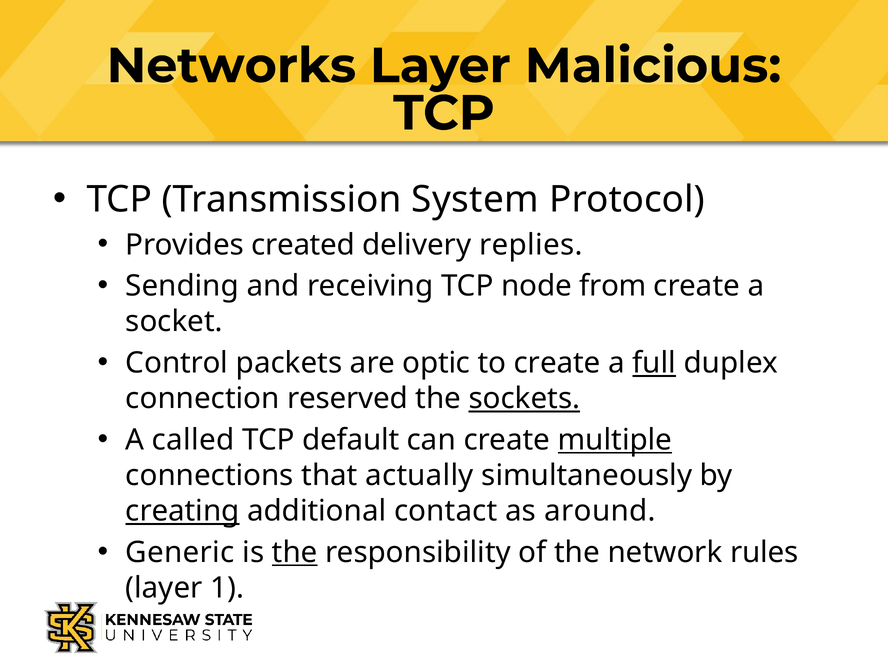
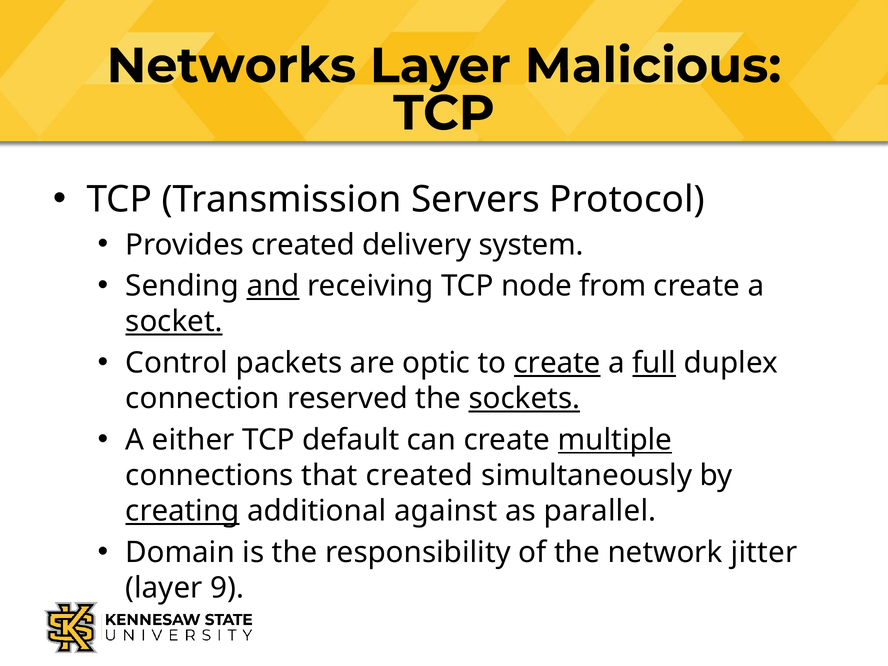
System: System -> Servers (475, 199)
replies: replies -> system (531, 245)
and underline: none -> present (273, 286)
socket underline: none -> present (174, 322)
create underline: none -> present (557, 363)
called: called -> either (193, 440)
that actually: actually -> created (419, 476)
contact: contact -> against (446, 511)
around: around -> parallel (600, 511)
Generic: Generic -> Domain (180, 553)
the underline: present -> none (295, 553)
rules: rules -> jitter (764, 553)
1: 1 -> 9 (227, 588)
